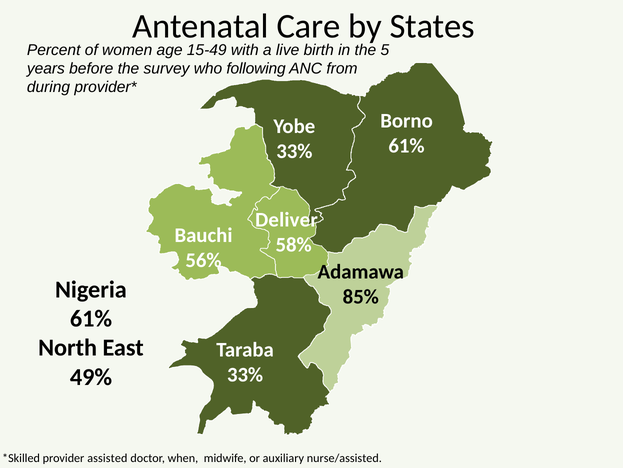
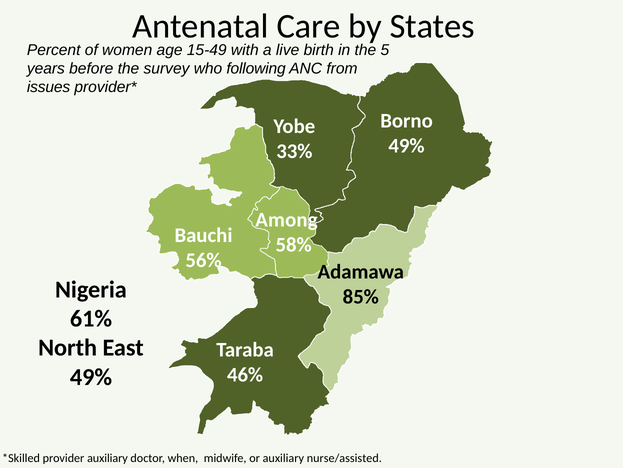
during: during -> issues (49, 87)
61%: 61% -> 49% (407, 146)
Deliver: Deliver -> Among (286, 219)
33%: 33% -> 46% (245, 374)
provider assisted: assisted -> auxiliary (107, 457)
